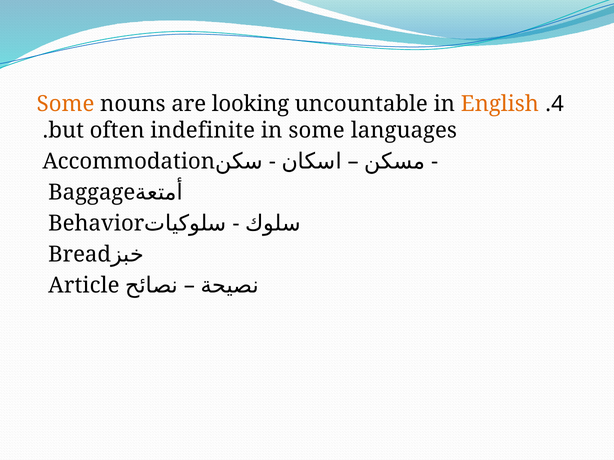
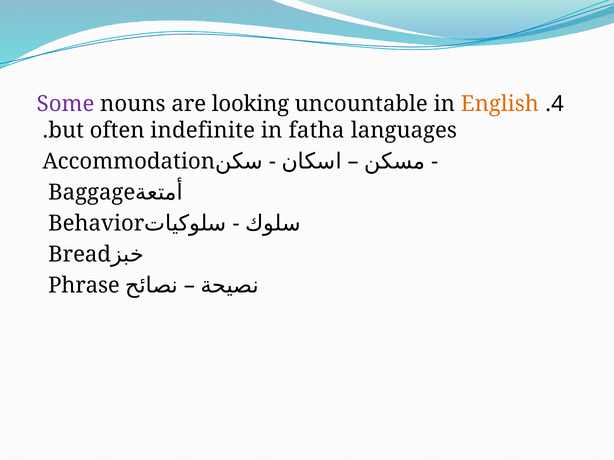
Some colour: orange -> purple (66, 104)
in some: some -> fatha (317, 131)
Article: Article -> Phrase (84, 286)
